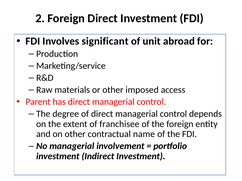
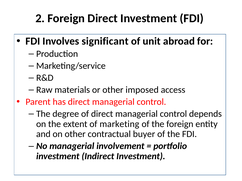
franchisee: franchisee -> marketing (119, 124)
name: name -> buyer (144, 134)
